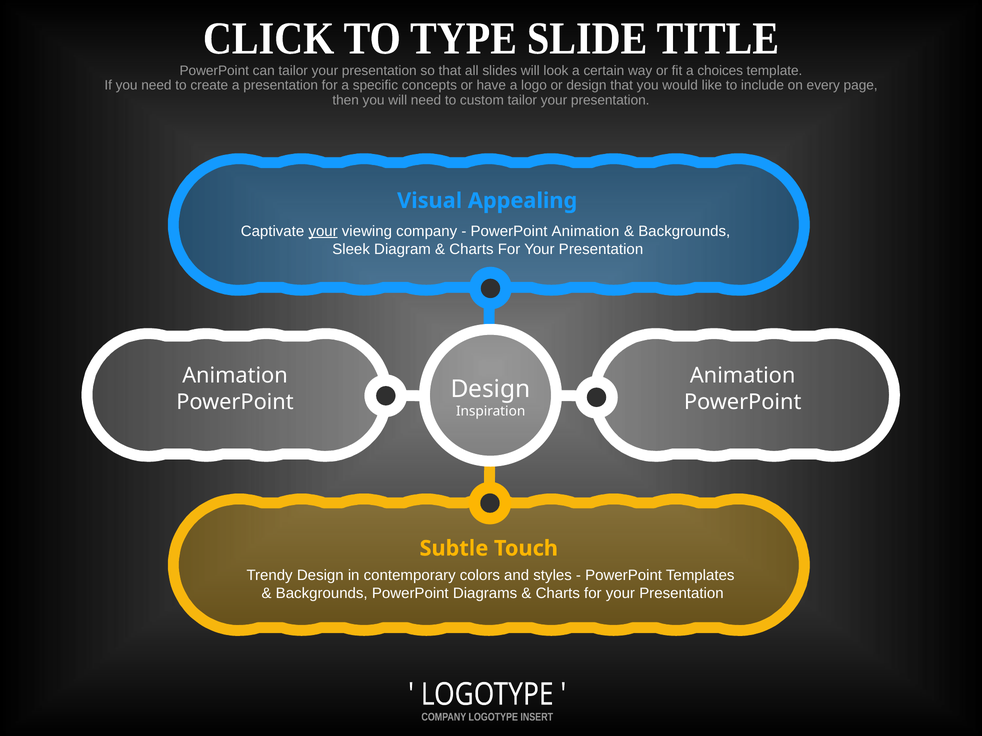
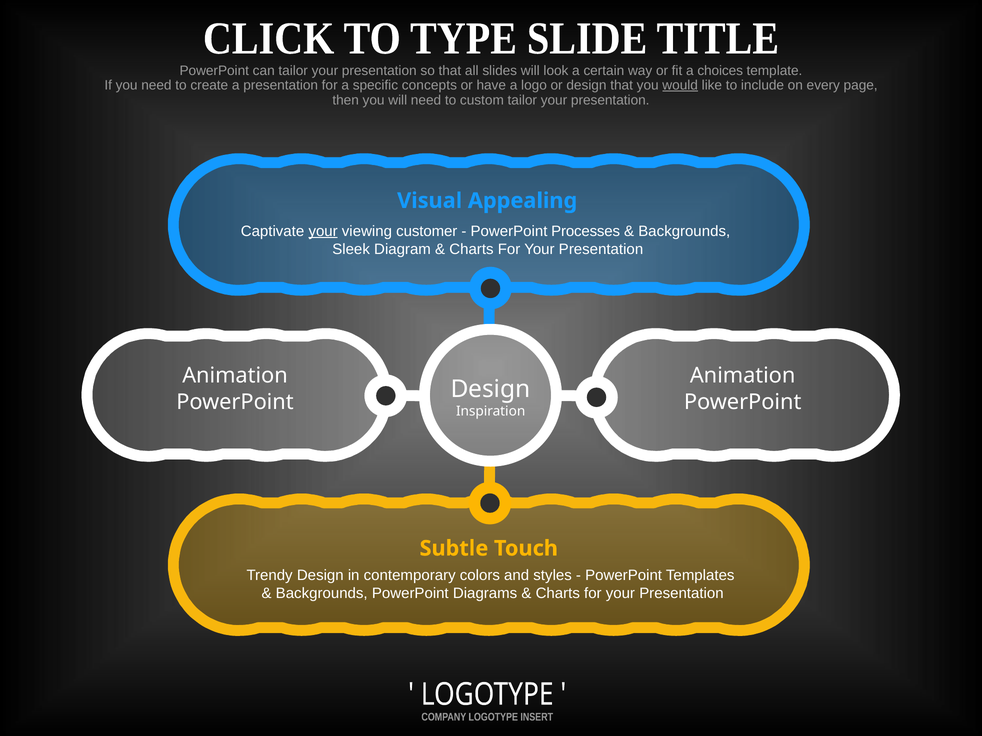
would underline: none -> present (680, 85)
company: company -> customer (427, 231)
PowerPoint Animation: Animation -> Processes (586, 231)
